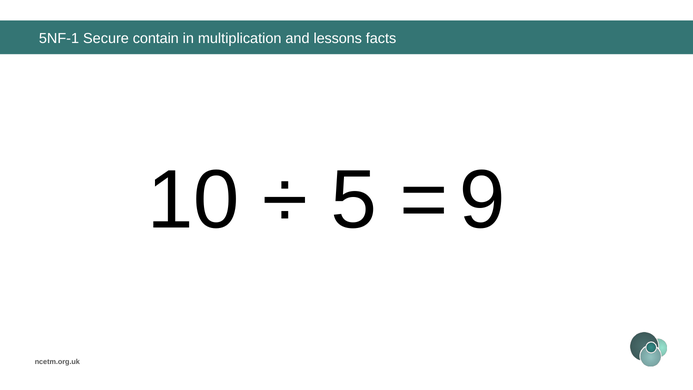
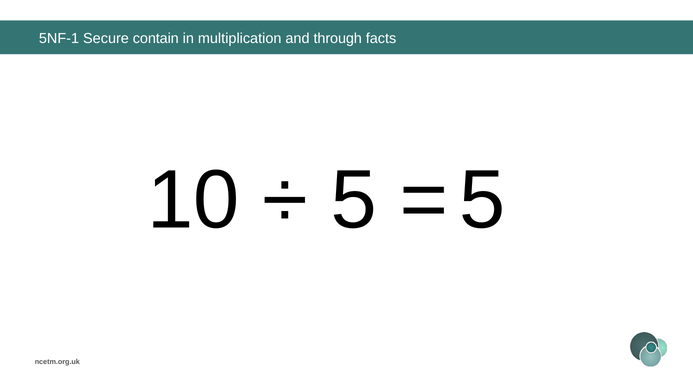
lessons: lessons -> through (338, 39)
9: 9 -> 5 (482, 200)
